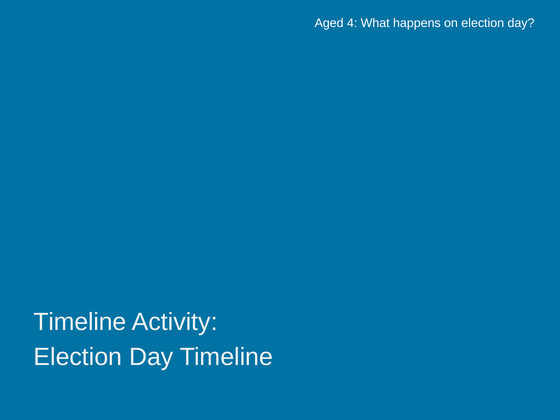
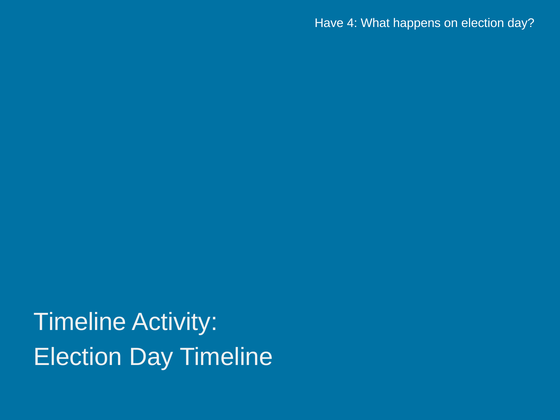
Aged: Aged -> Have (329, 23)
